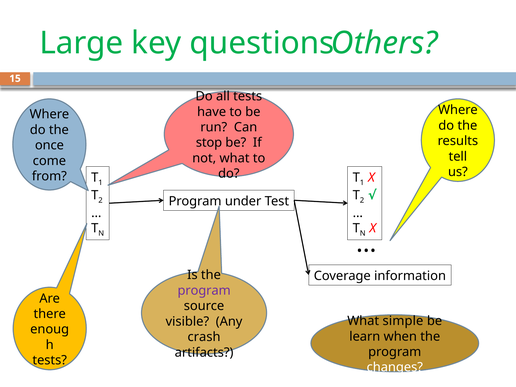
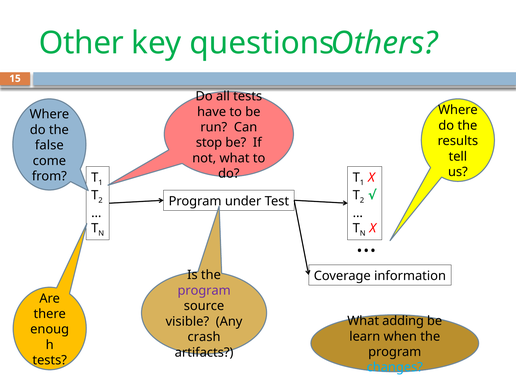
Large: Large -> Other (81, 43)
once: once -> false (49, 145)
simple: simple -> adding (403, 321)
changes colour: white -> light blue (395, 367)
